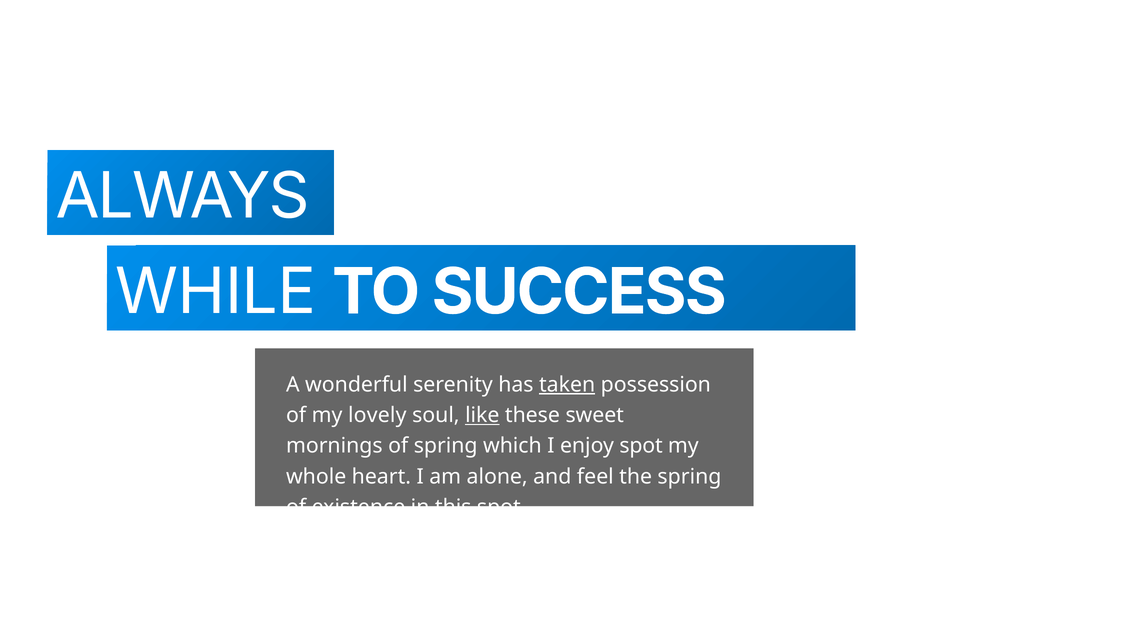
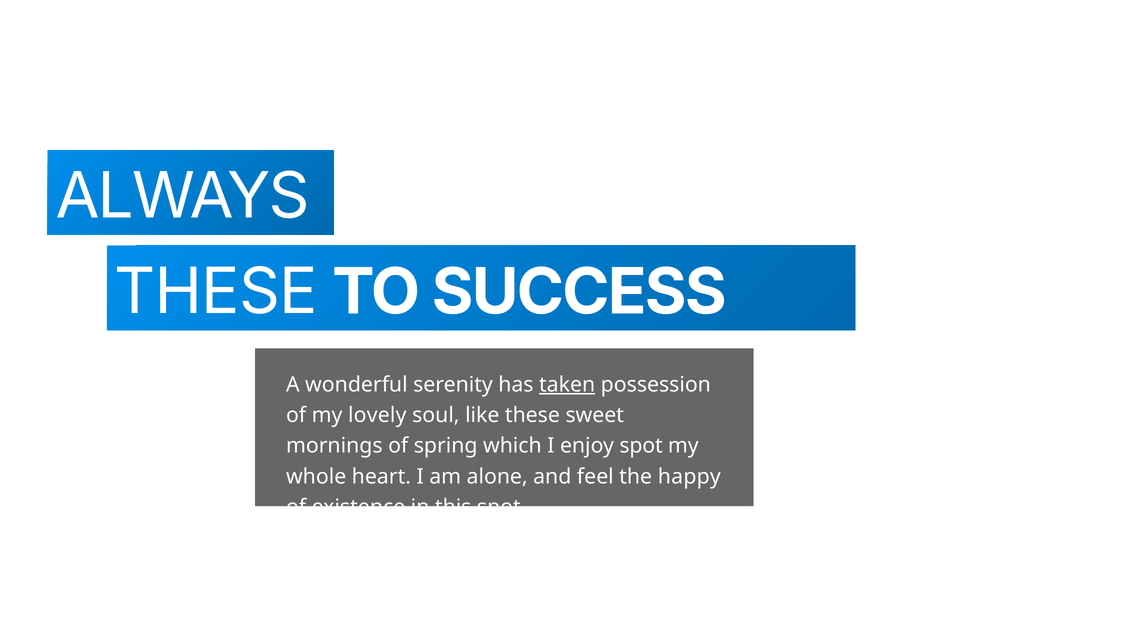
WHILE: WHILE -> THESE (216, 293)
like underline: present -> none (482, 416)
the spring: spring -> happy (689, 477)
